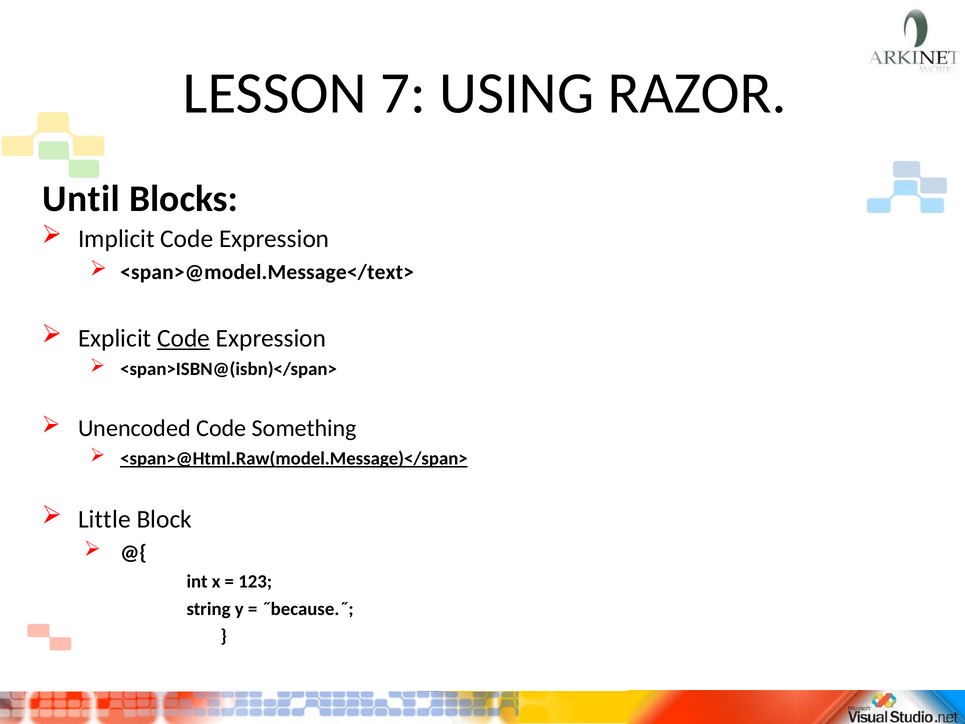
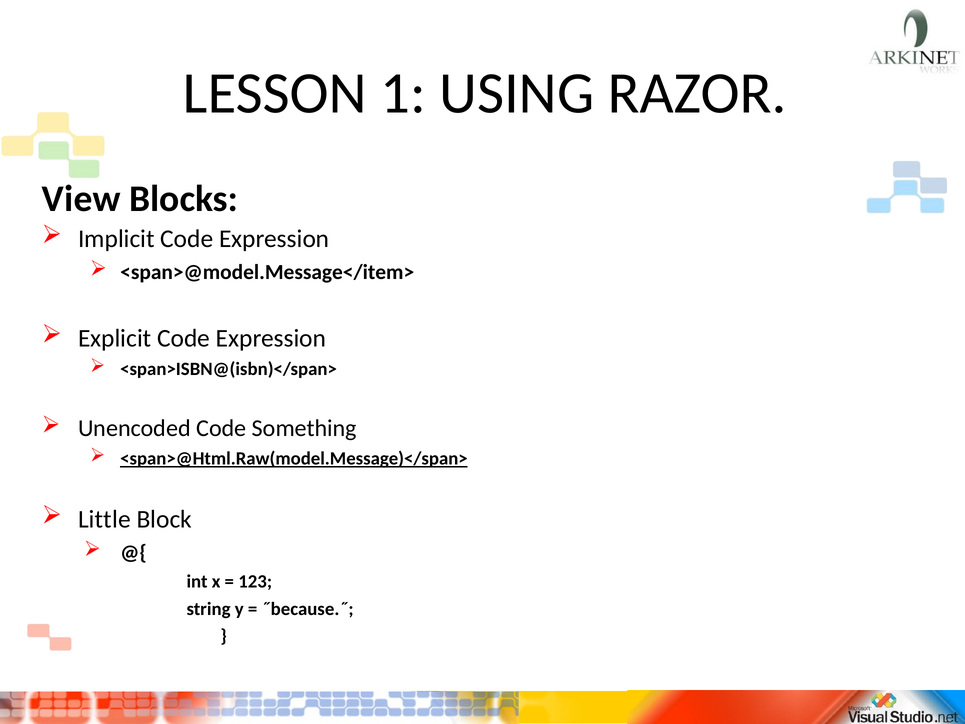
7: 7 -> 1 (403, 93)
Until: Until -> View (81, 199)
<span>@model.Message</text>: <span>@model.Message</text> -> <span>@model.Message</item> (267, 272)
Code underline: present -> none (184, 338)
